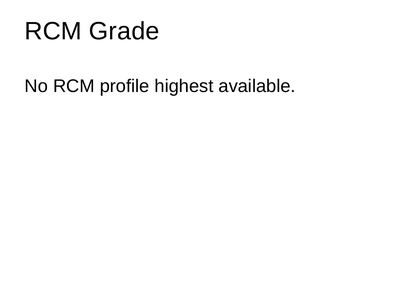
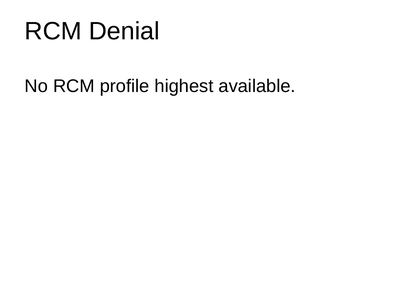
Grade: Grade -> Denial (124, 31)
